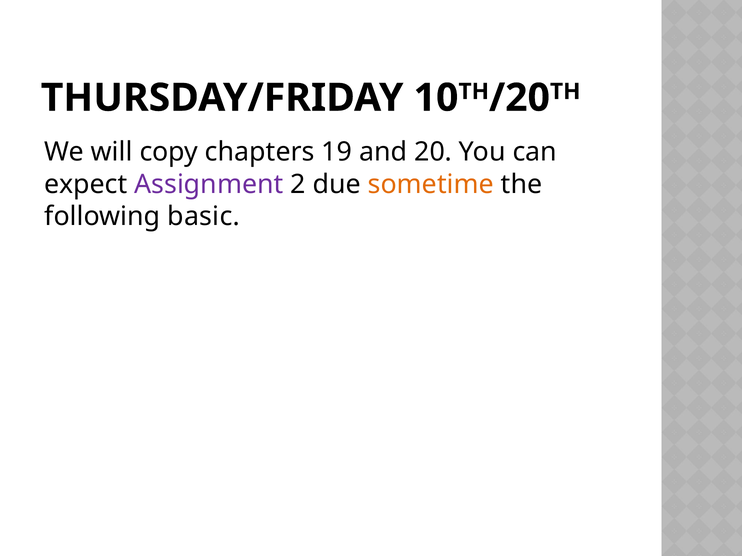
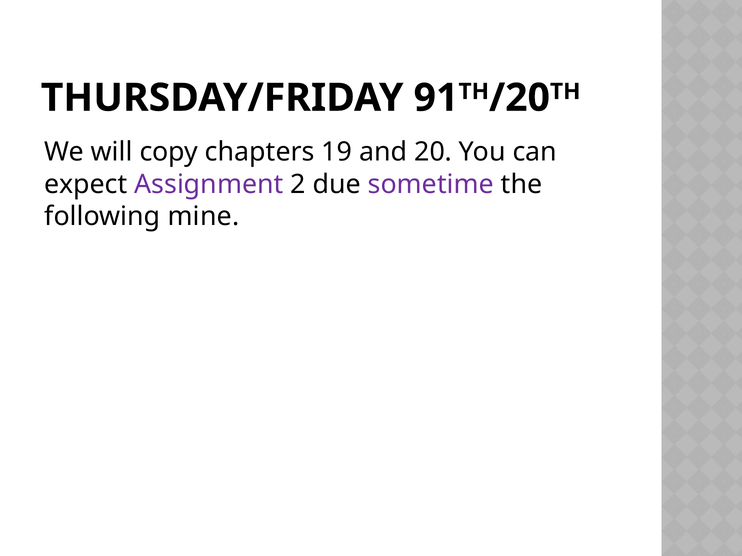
10: 10 -> 91 (436, 98)
sometime colour: orange -> purple (431, 184)
basic: basic -> mine (204, 216)
